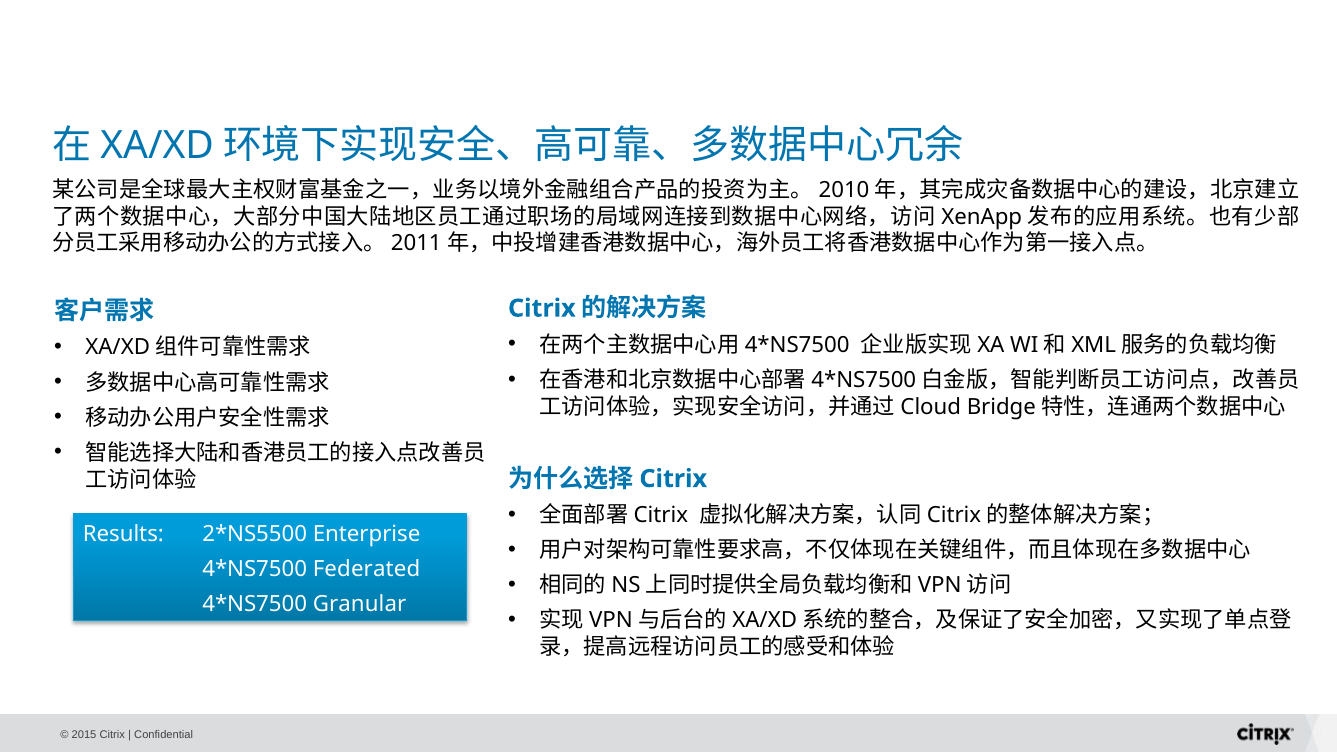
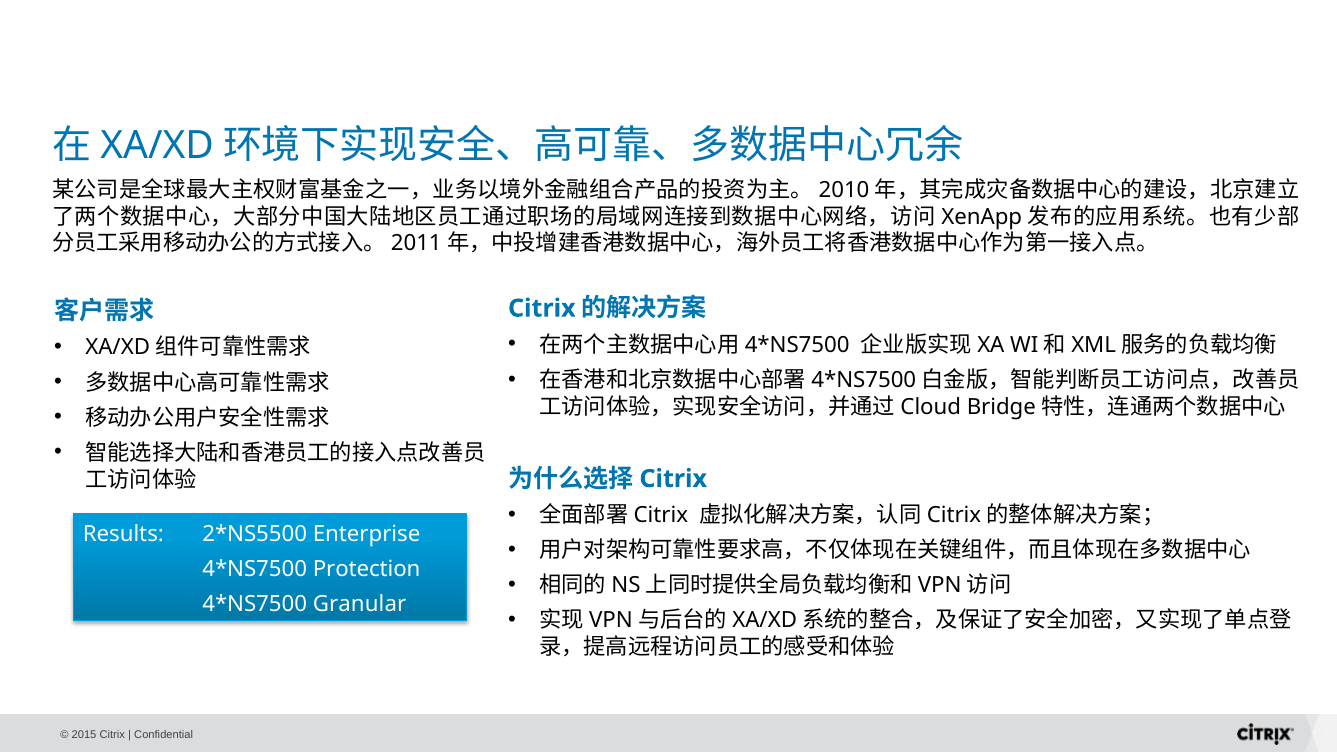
Federated: Federated -> Protection (367, 569)
